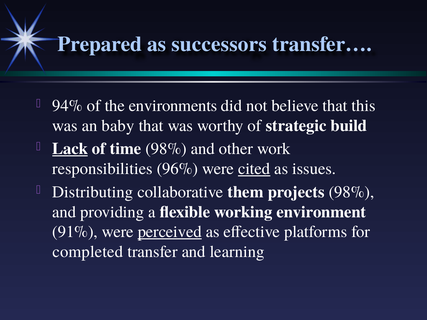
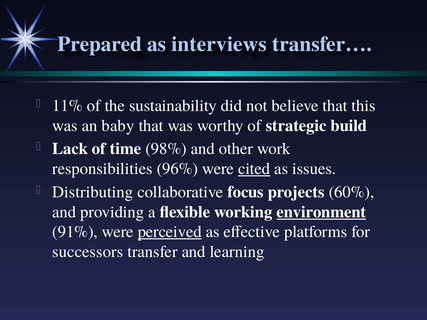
successors: successors -> interviews (219, 44)
94%: 94% -> 11% (67, 106)
environments: environments -> sustainability (173, 106)
Lack underline: present -> none (70, 149)
them: them -> focus (246, 192)
projects 98%: 98% -> 60% (351, 192)
environment underline: none -> present (321, 212)
completed: completed -> successors (88, 252)
